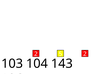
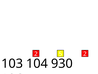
143: 143 -> 930 (62, 63)
